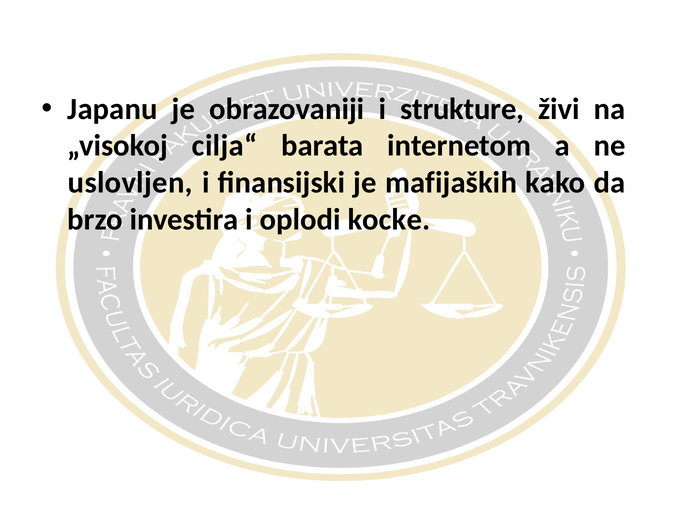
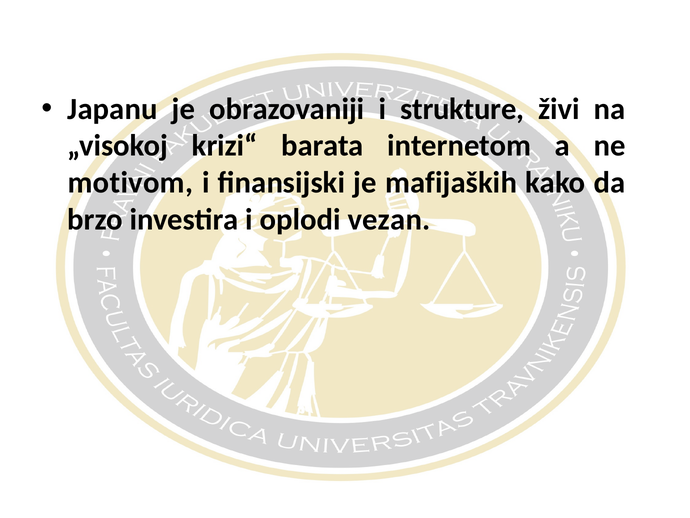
cilja“: cilja“ -> krizi“ (225, 146)
uslovljen: uslovljen -> motivom (130, 183)
kocke: kocke -> vezan (389, 219)
